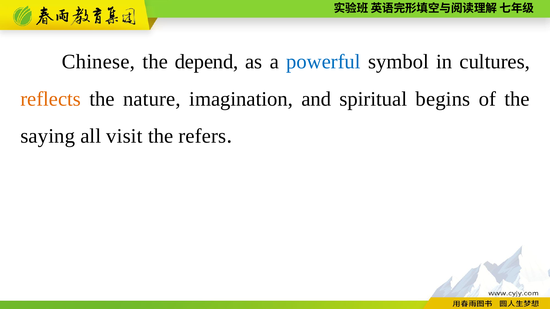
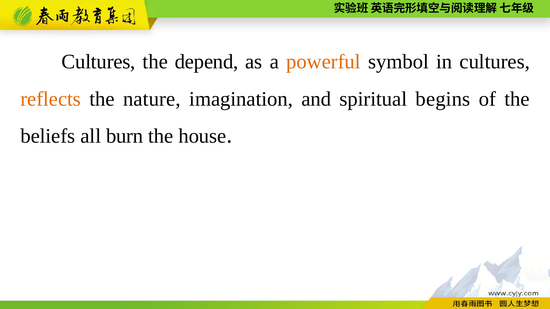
Chinese: Chinese -> Cultures (99, 62)
powerful colour: blue -> orange (323, 62)
saying: saying -> beliefs (48, 136)
visit: visit -> burn (125, 136)
refers: refers -> house (202, 136)
